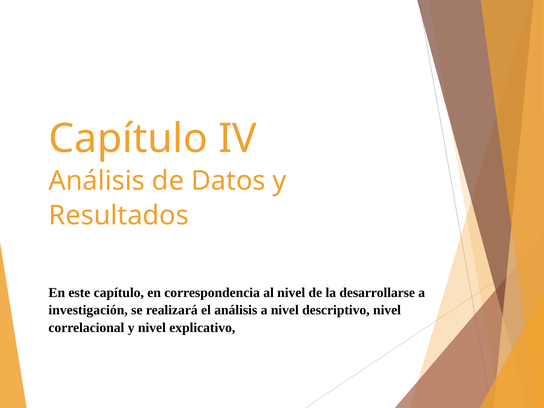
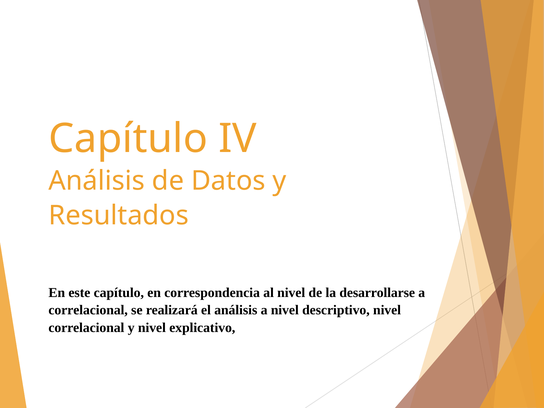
investigación: investigación -> correlacional (88, 310)
